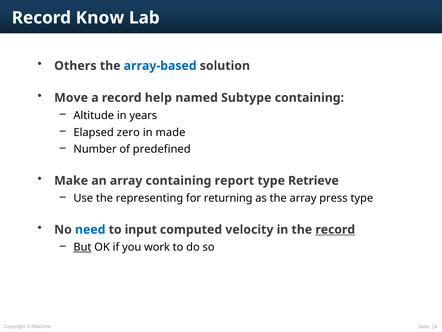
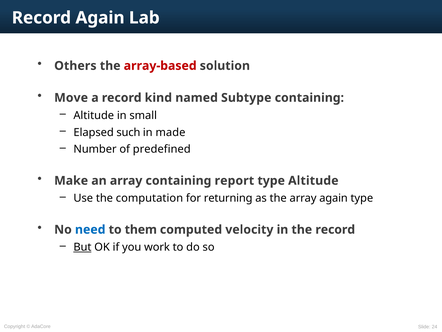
Record Know: Know -> Again (100, 18)
array-based colour: blue -> red (160, 66)
help: help -> kind (158, 98)
years: years -> small (143, 115)
zero: zero -> such (128, 132)
type Retrieve: Retrieve -> Altitude (313, 180)
representing: representing -> computation (149, 198)
array press: press -> again (334, 198)
input: input -> them (141, 229)
record underline: present -> none (335, 229)
